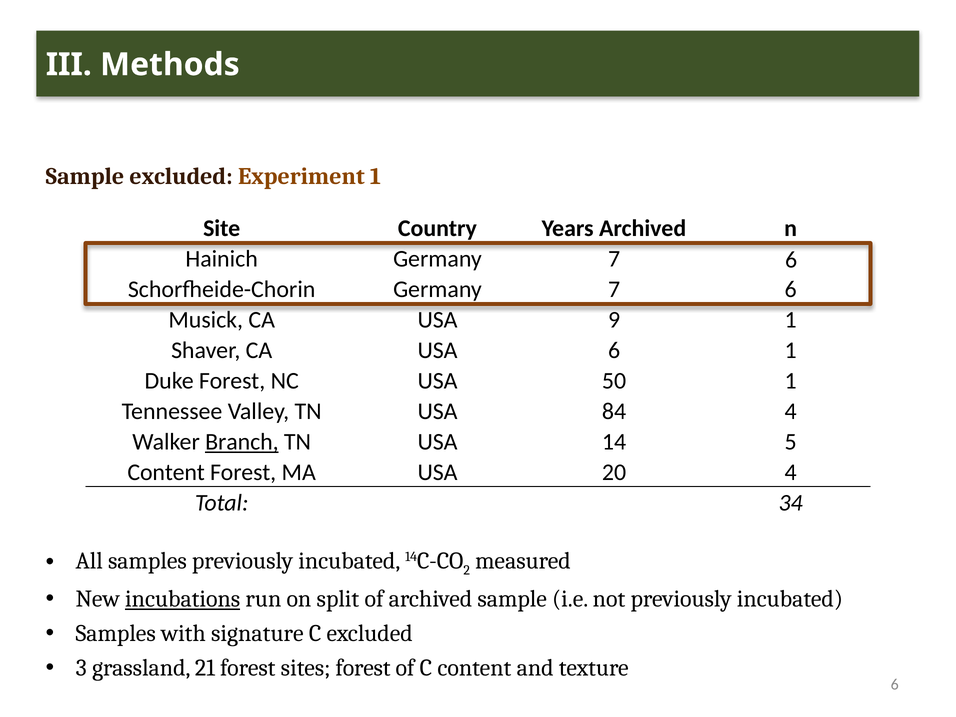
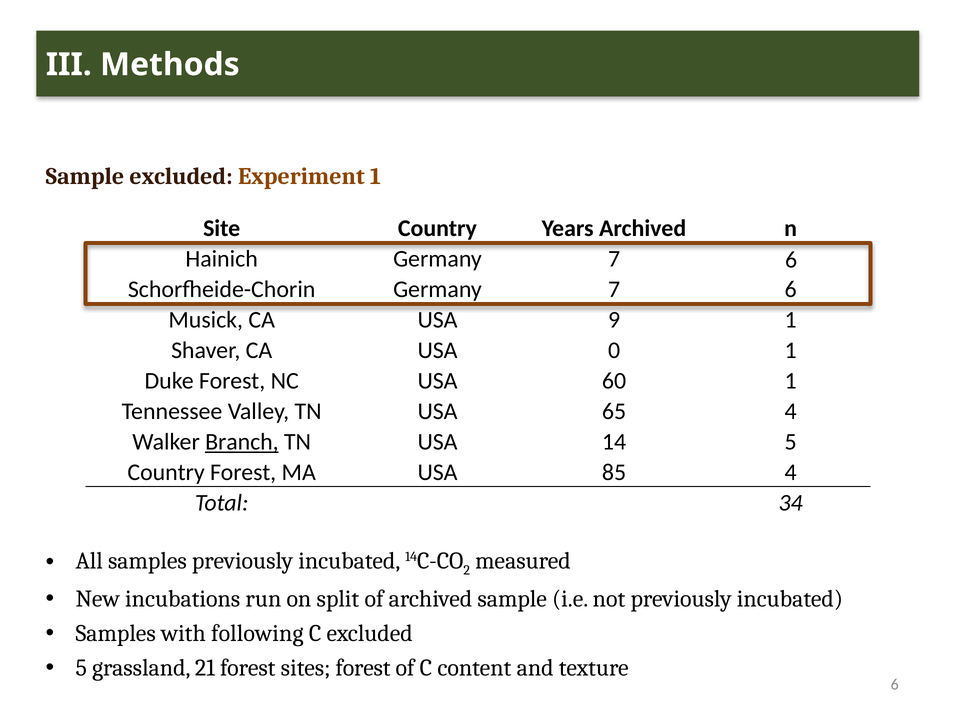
USA 6: 6 -> 0 (614, 350)
50: 50 -> 60 (614, 381)
84: 84 -> 65 (614, 411)
Content: Content -> Country (166, 472)
20: 20 -> 85 (614, 472)
incubations underline: present -> none (183, 599)
signature: signature -> following (257, 633)
3: 3 -> 5 (81, 668)
